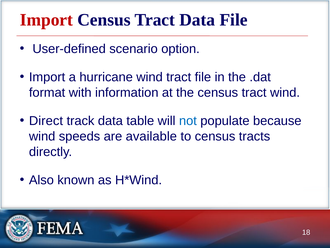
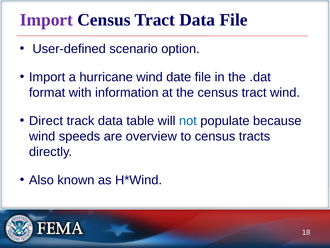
Import colour: red -> purple (46, 20)
wind tract: tract -> date (179, 77)
available: available -> overview (151, 136)
